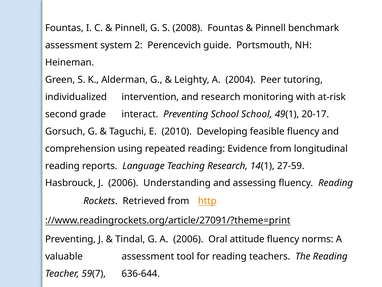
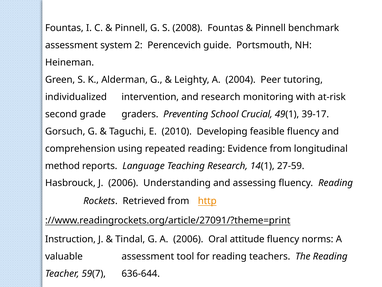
interact: interact -> graders (140, 114)
School School: School -> Crucial (257, 114)
20-17: 20-17 -> 39-17 (315, 114)
reading: reading -> method (62, 166)
Preventing: Preventing -> Instruction (70, 239)
